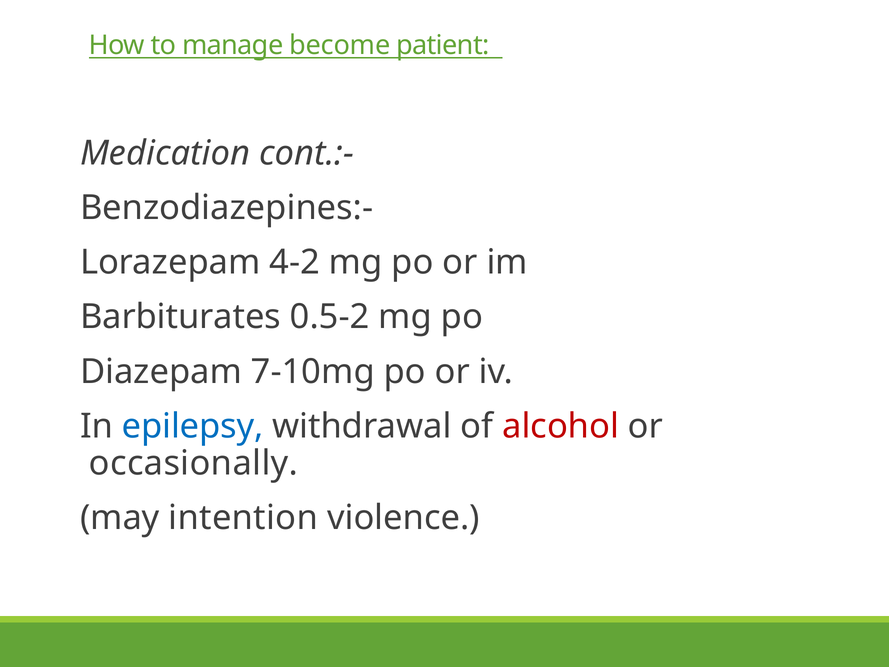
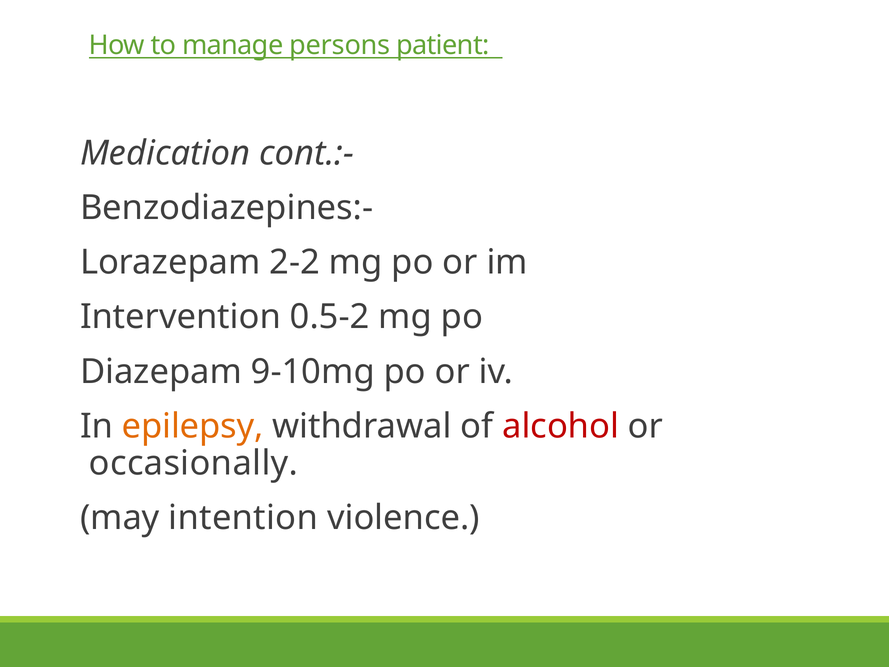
become: become -> persons (340, 45)
4-2: 4-2 -> 2-2 (295, 262)
Barbiturates: Barbiturates -> Intervention (180, 317)
7-10mg: 7-10mg -> 9-10mg (313, 371)
epilepsy colour: blue -> orange (193, 426)
